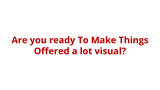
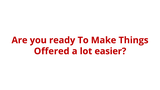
visual: visual -> easier (110, 51)
